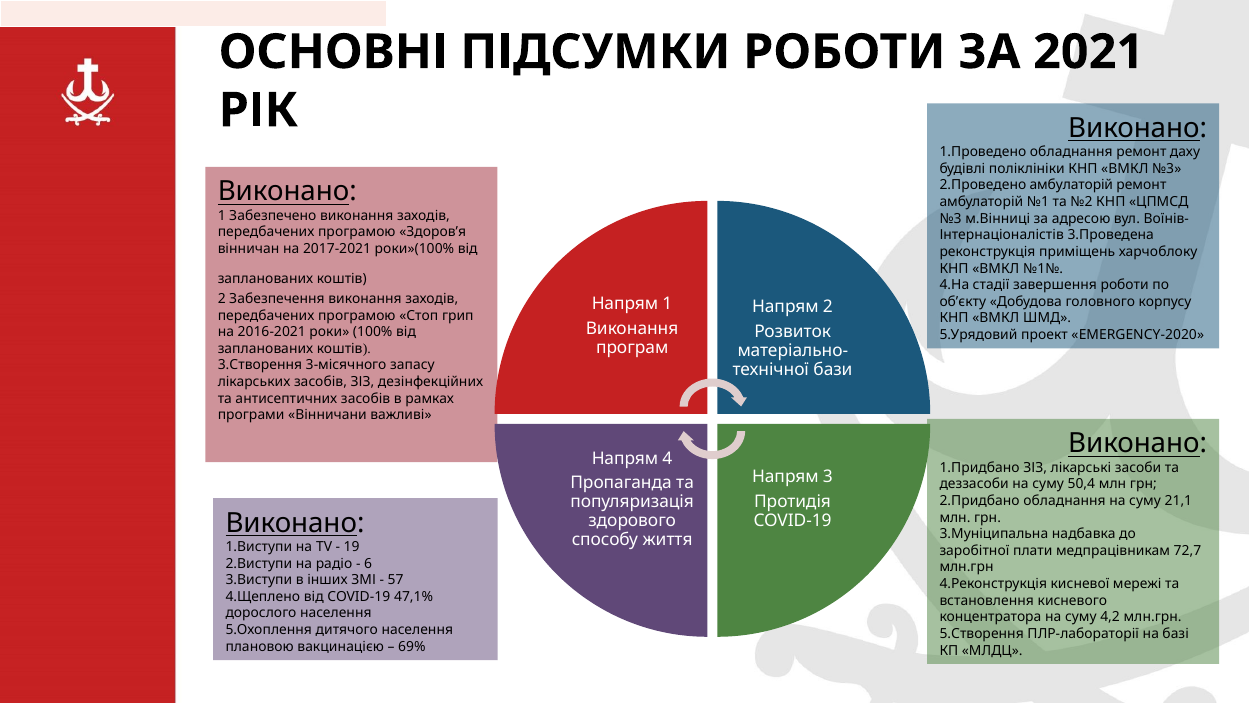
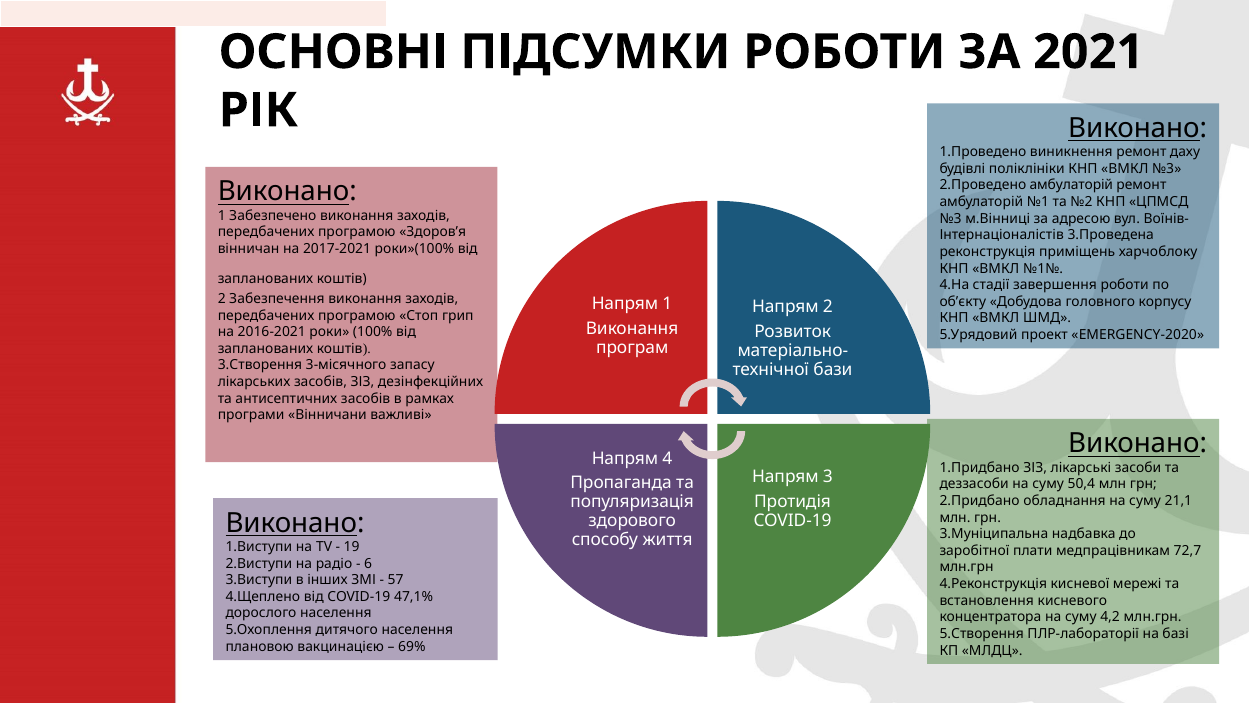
1.Проведено обладнання: обладнання -> виникнення (1071, 152)
